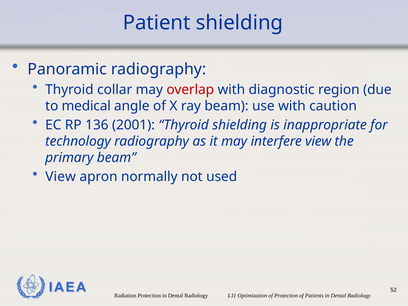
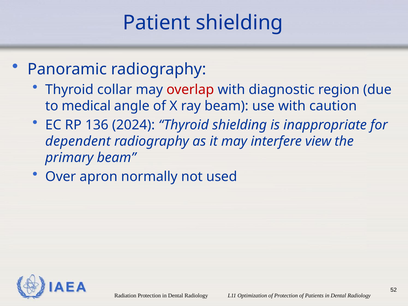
2001: 2001 -> 2024 (133, 125)
technology: technology -> dependent (78, 141)
View: View -> Over (61, 177)
